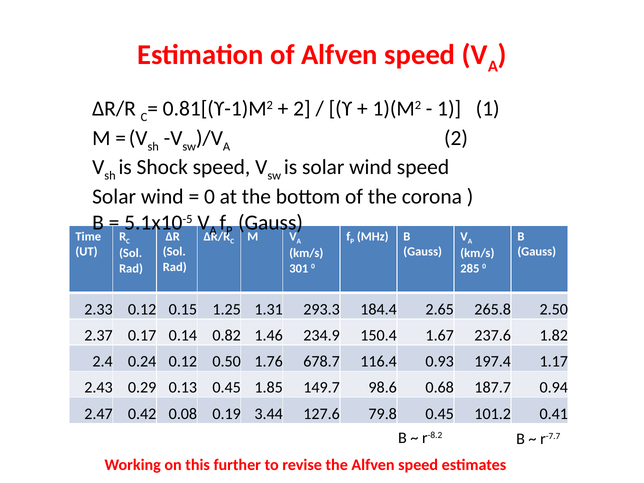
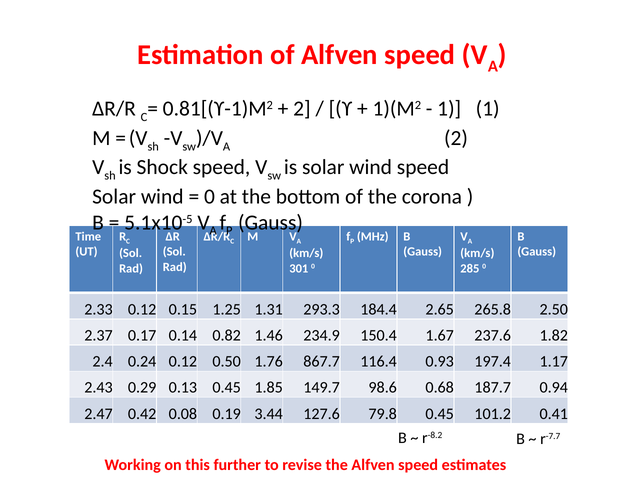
678.7: 678.7 -> 867.7 (322, 362)
